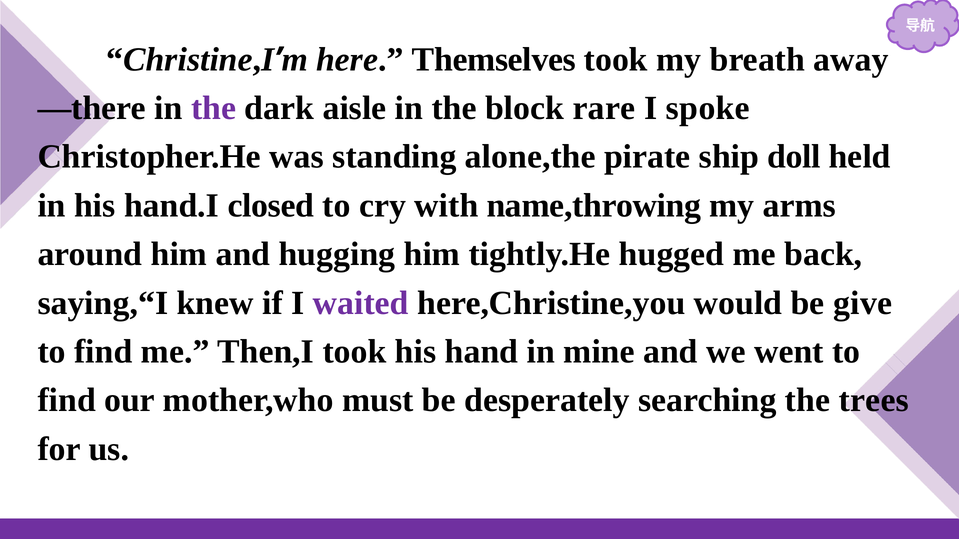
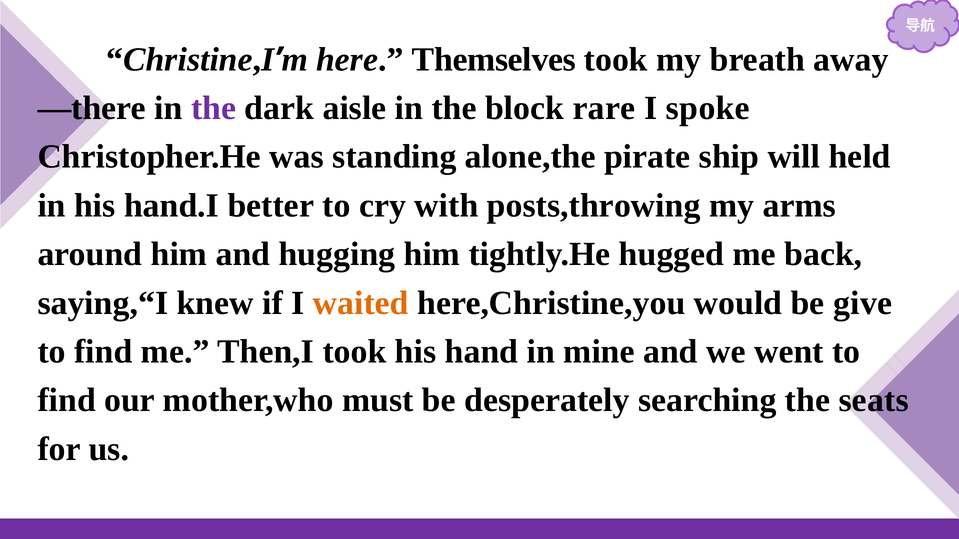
doll: doll -> will (794, 157)
closed: closed -> better (271, 206)
name,throwing: name,throwing -> posts,throwing (594, 206)
waited colour: purple -> orange (361, 303)
trees: trees -> seats (874, 401)
